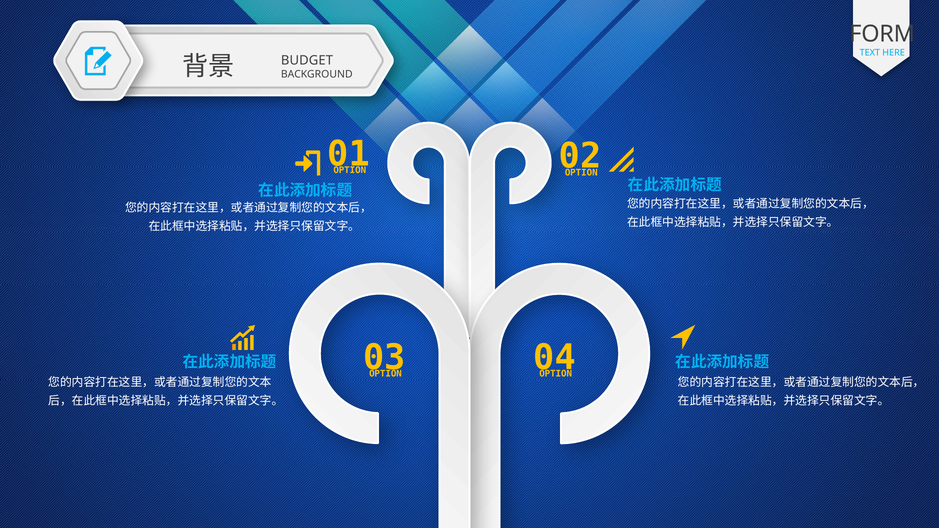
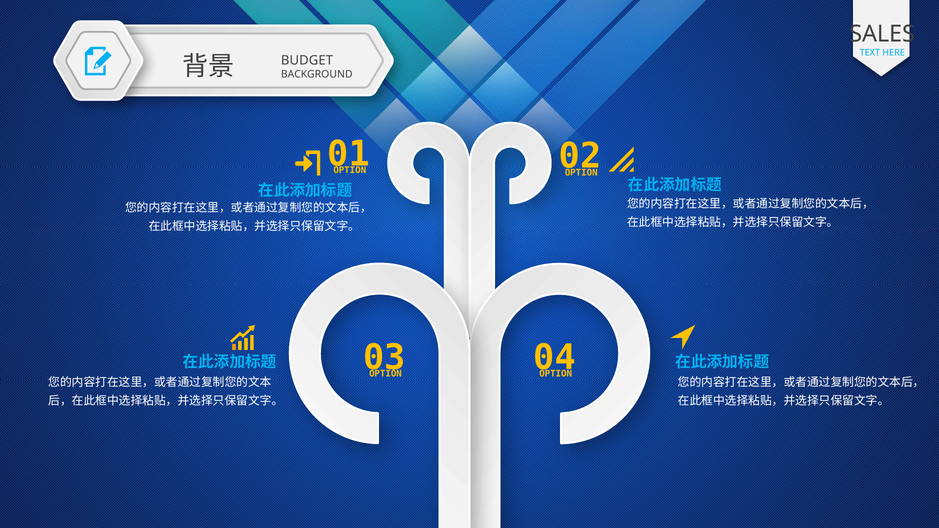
FORM: FORM -> SALES (882, 34)
